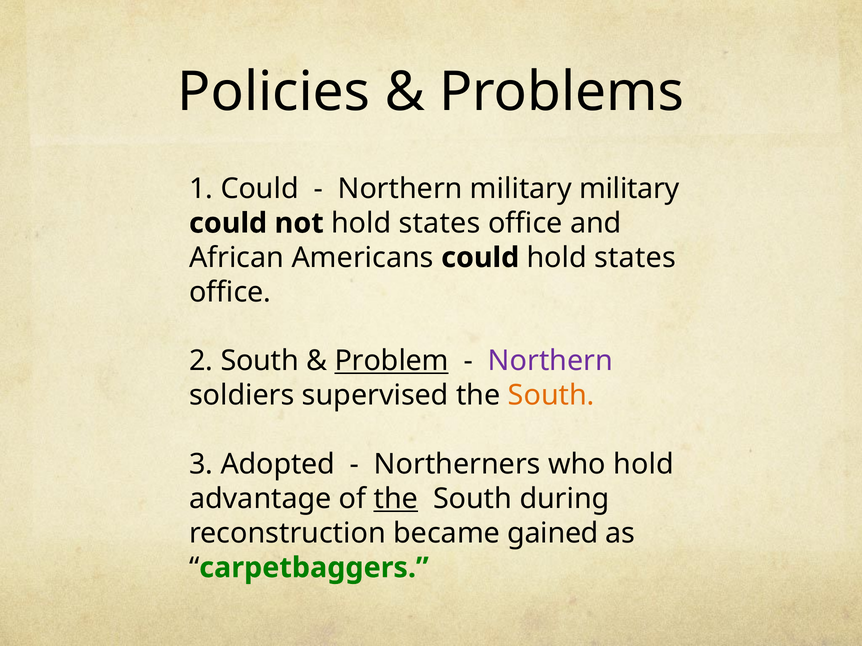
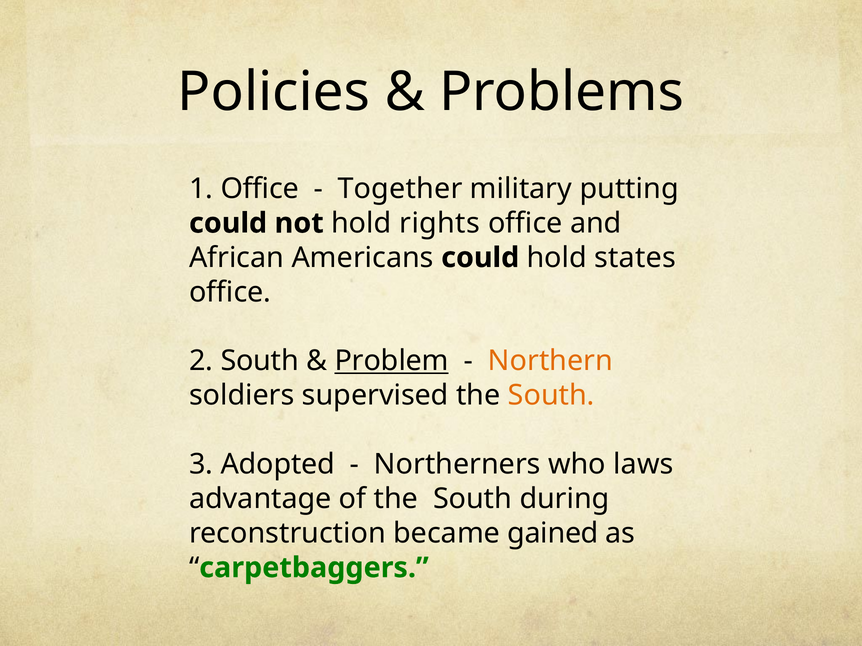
1 Could: Could -> Office (260, 189)
Northern: Northern -> Together (400, 189)
military military: military -> putting (629, 189)
not hold states: states -> rights (440, 223)
Northern colour: purple -> orange (550, 361)
who hold: hold -> laws (643, 465)
the underline: present -> none (396, 499)
